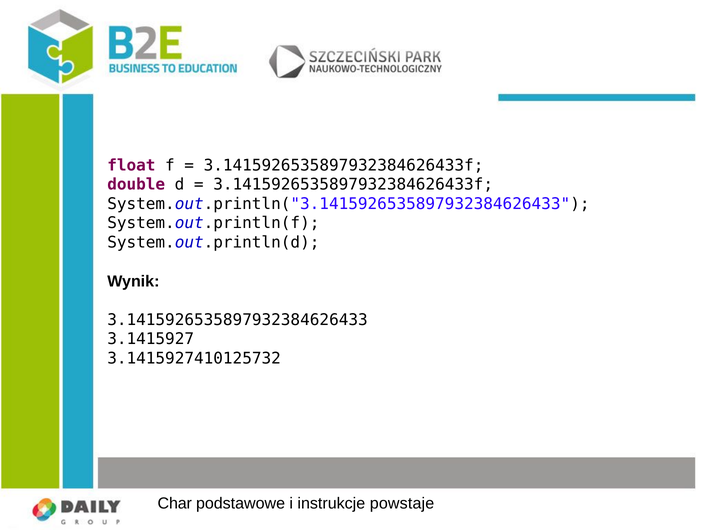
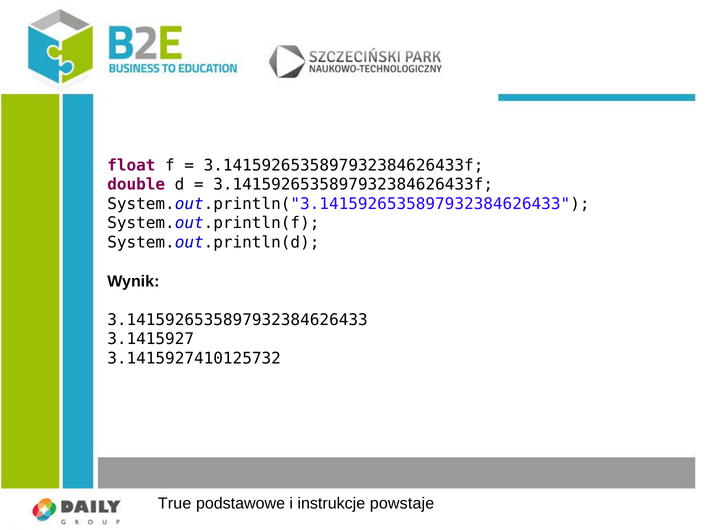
Char: Char -> True (175, 504)
